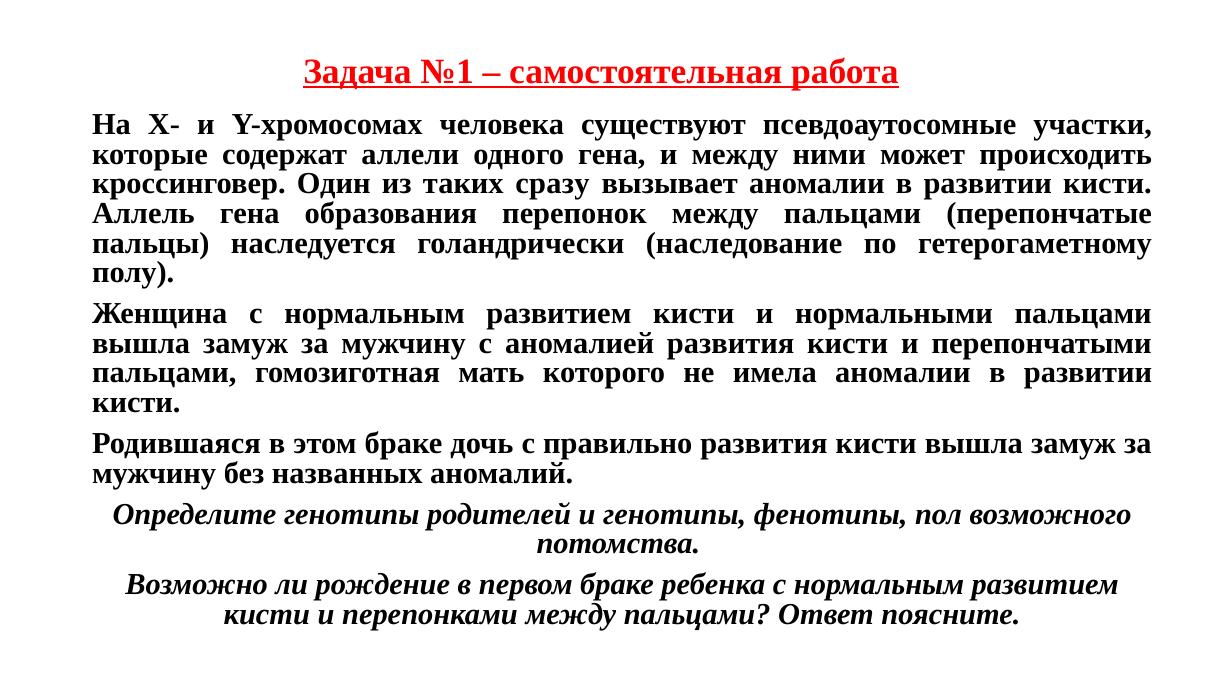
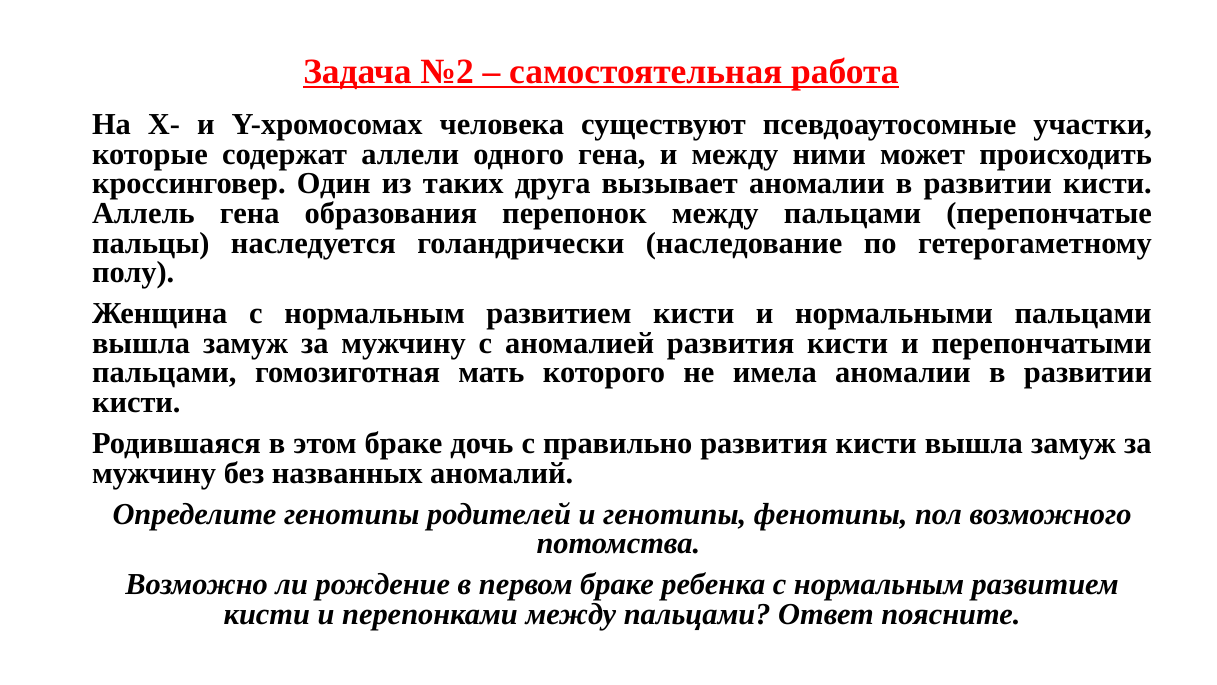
№1: №1 -> №2 (447, 72)
сразу: сразу -> друга (553, 184)
